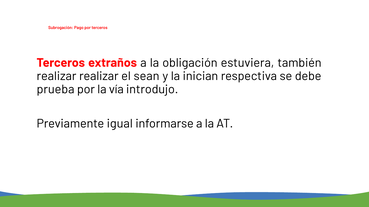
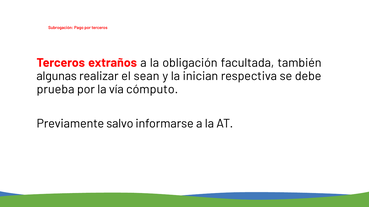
estuviera: estuviera -> facultada (247, 63)
realizar: realizar -> algunas (57, 76)
introdujo: introdujo -> cómputo (152, 90)
igual: igual -> salvo (120, 124)
